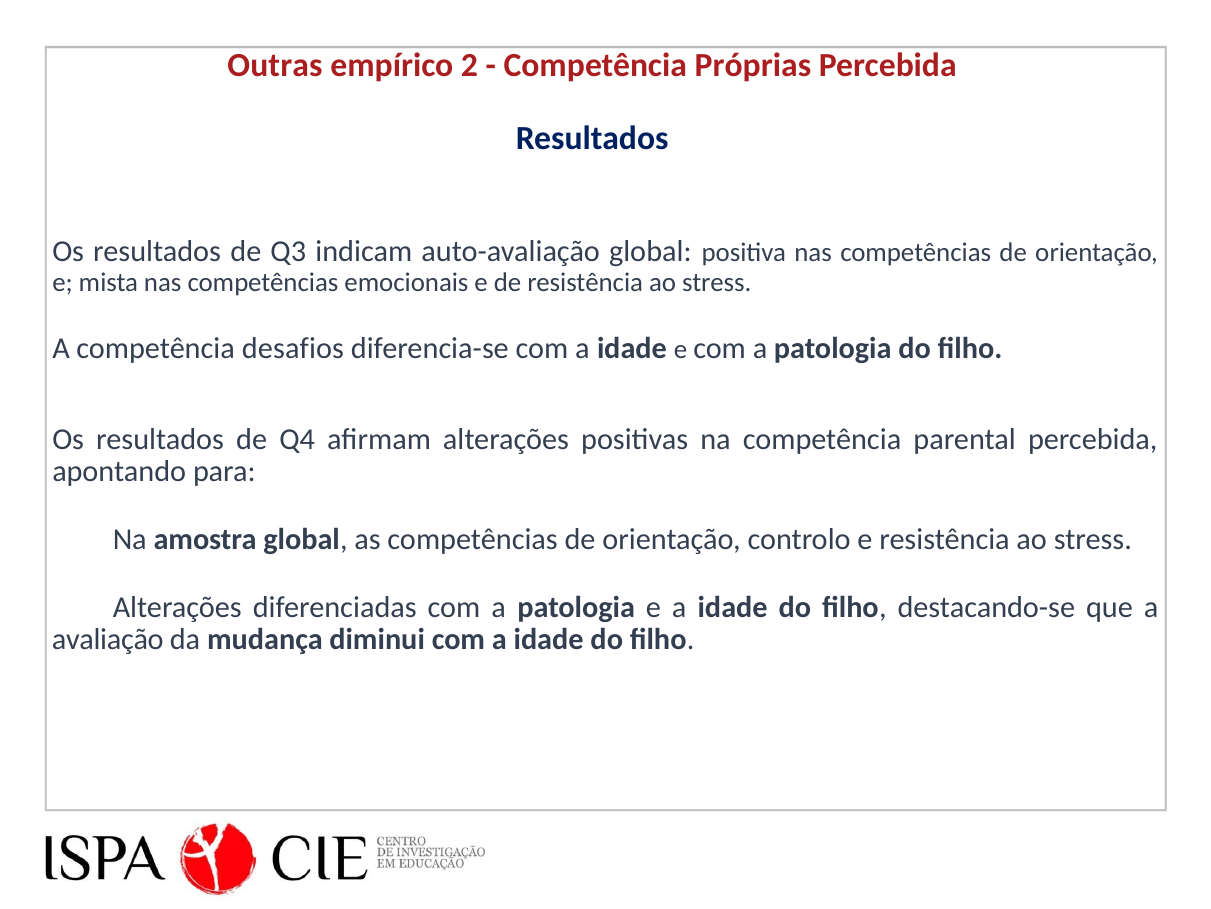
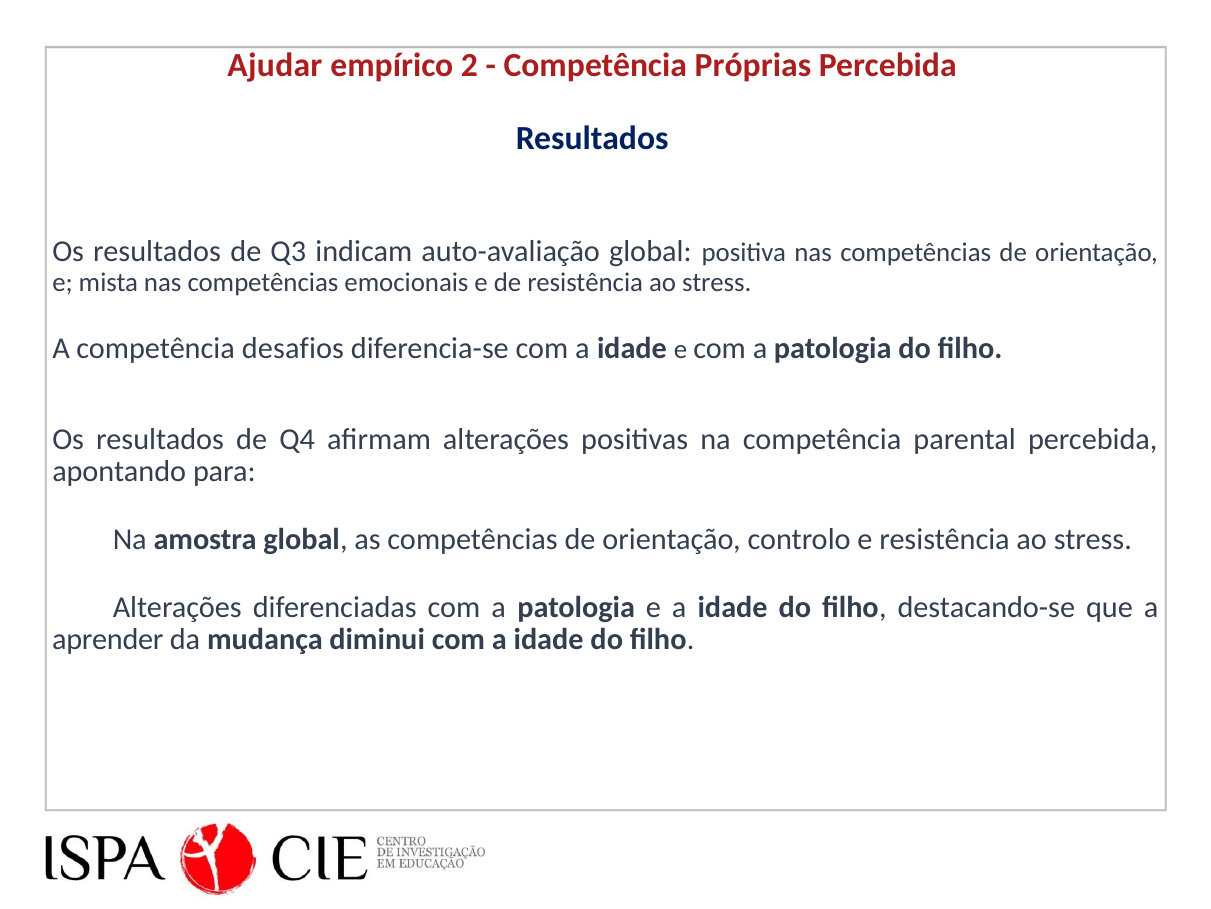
Outras: Outras -> Ajudar (275, 66)
avaliação: avaliação -> aprender (108, 639)
